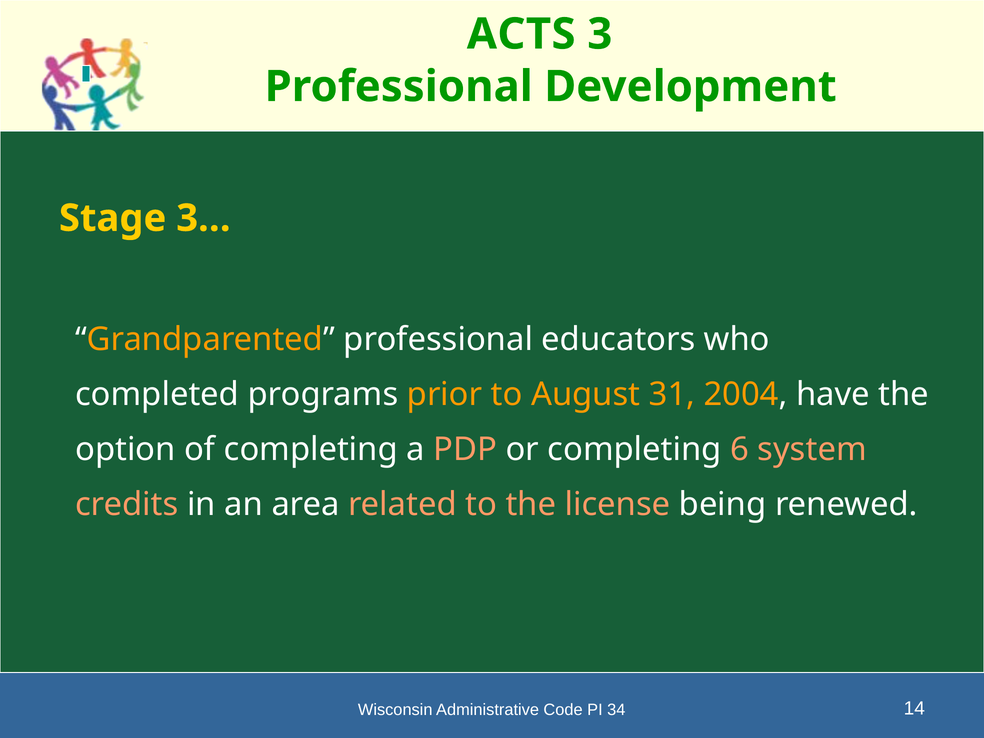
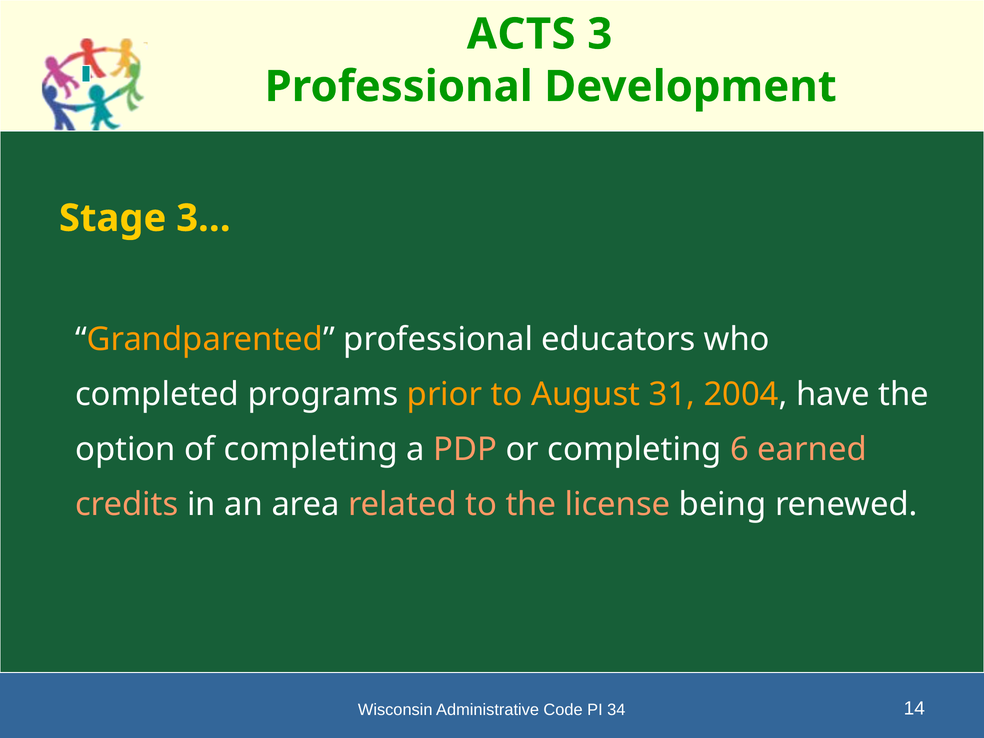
system: system -> earned (812, 450)
